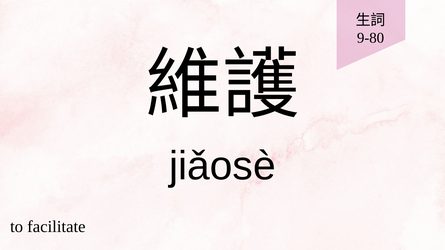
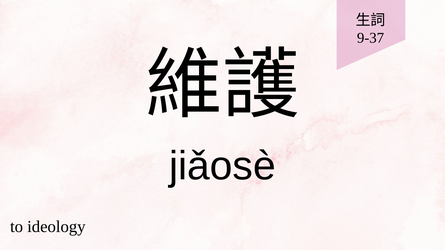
9-80: 9-80 -> 9-37 (371, 38)
facilitate: facilitate -> ideology (56, 227)
